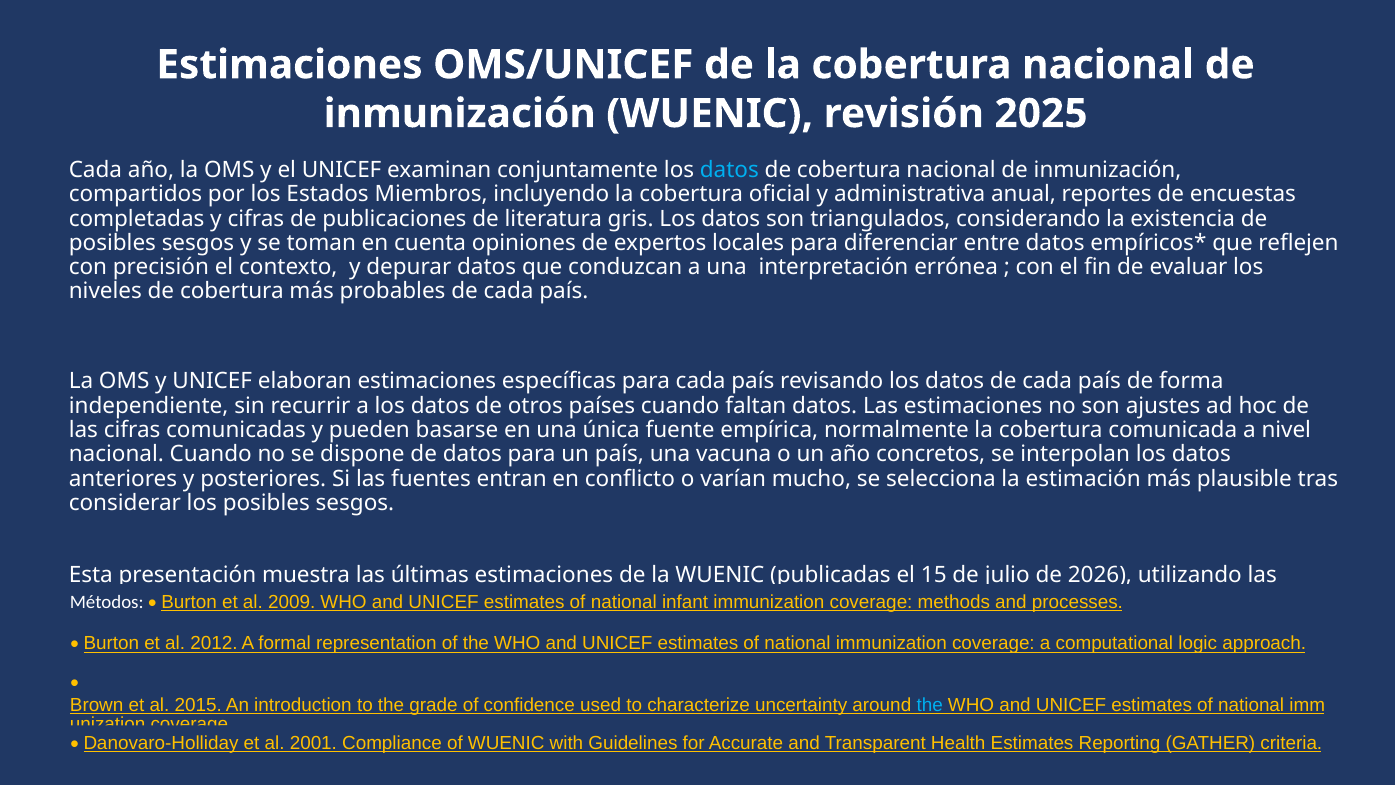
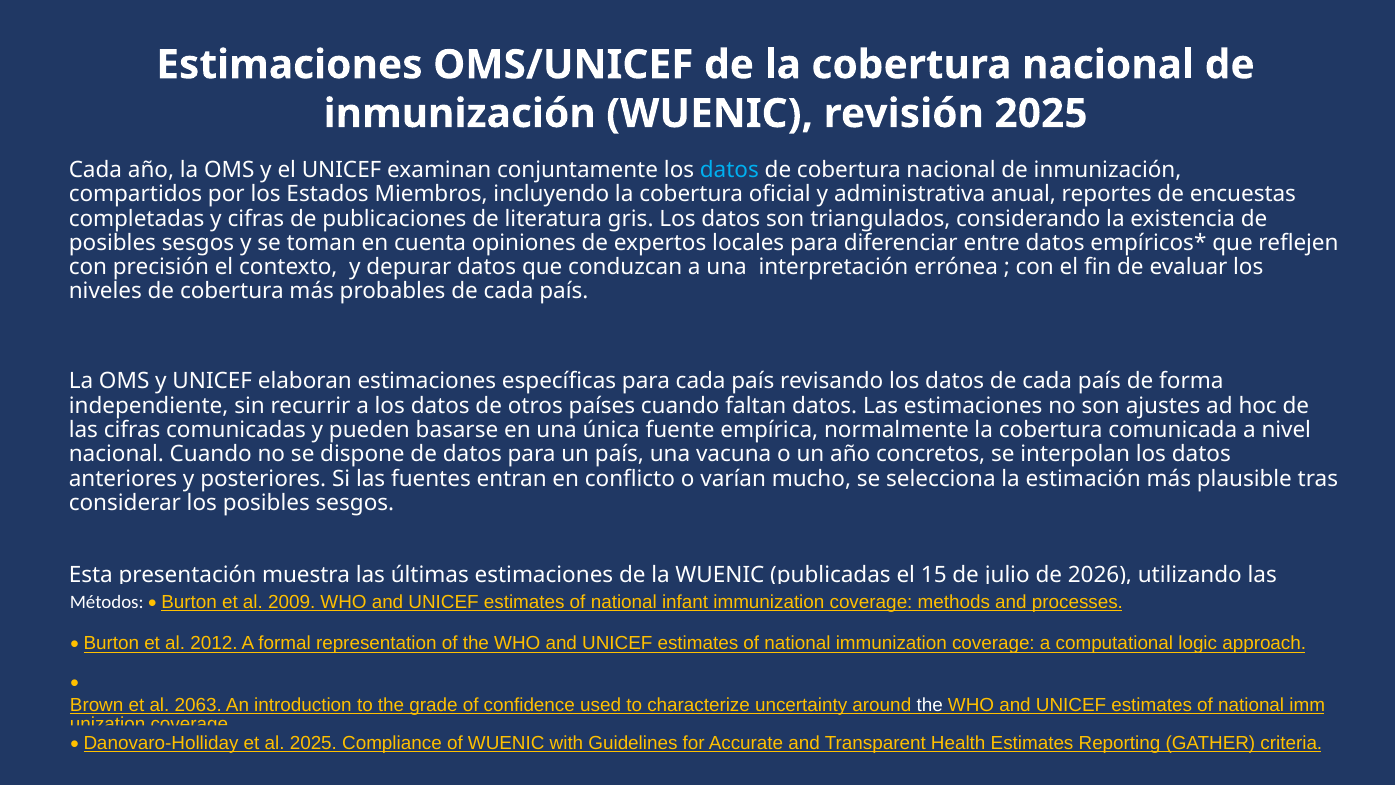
2015: 2015 -> 2063 (198, 705)
the colour: light blue -> white (930, 705)
al 2001: 2001 -> 2025 (313, 743)
